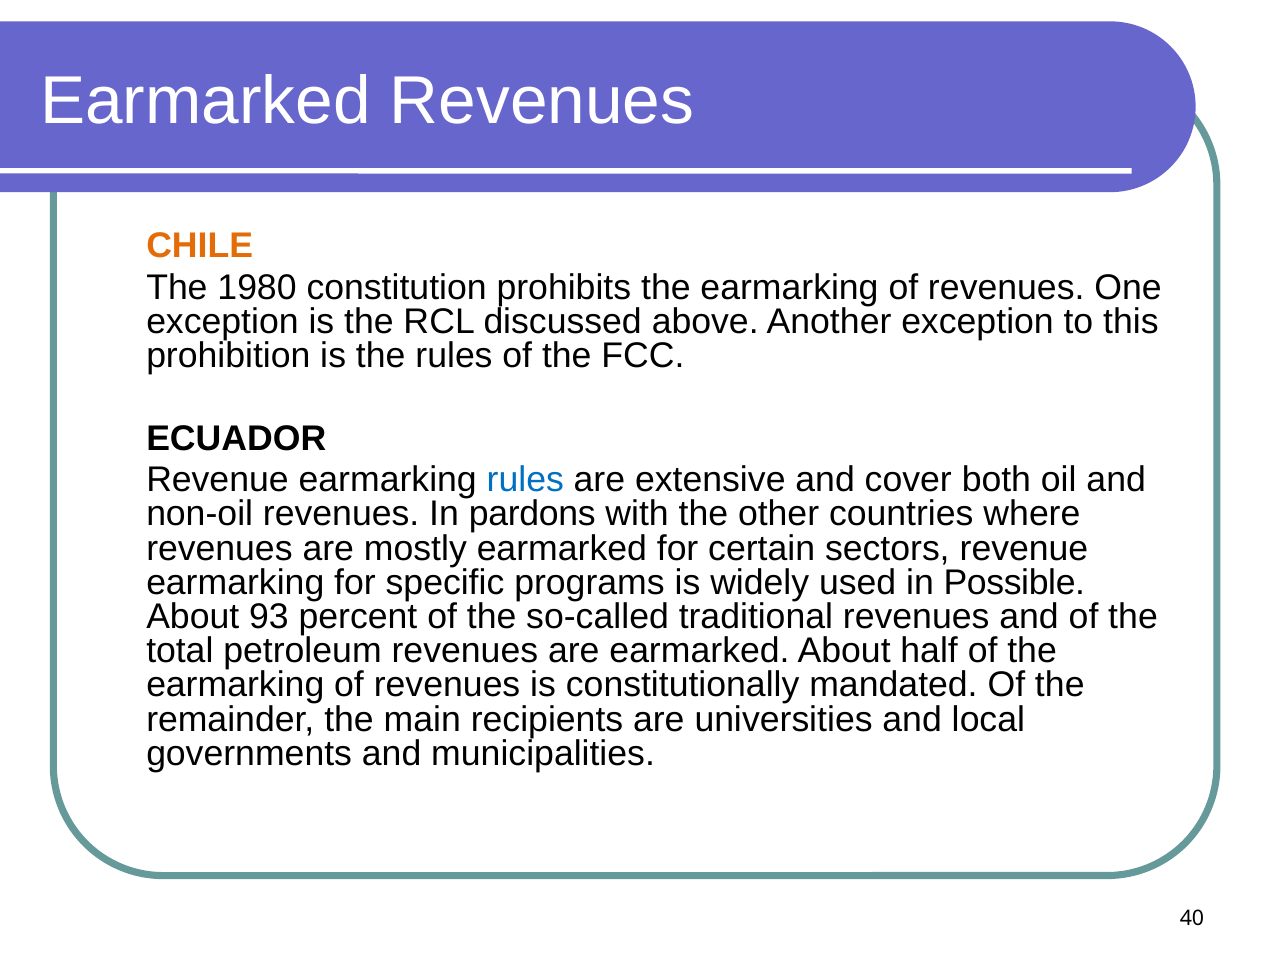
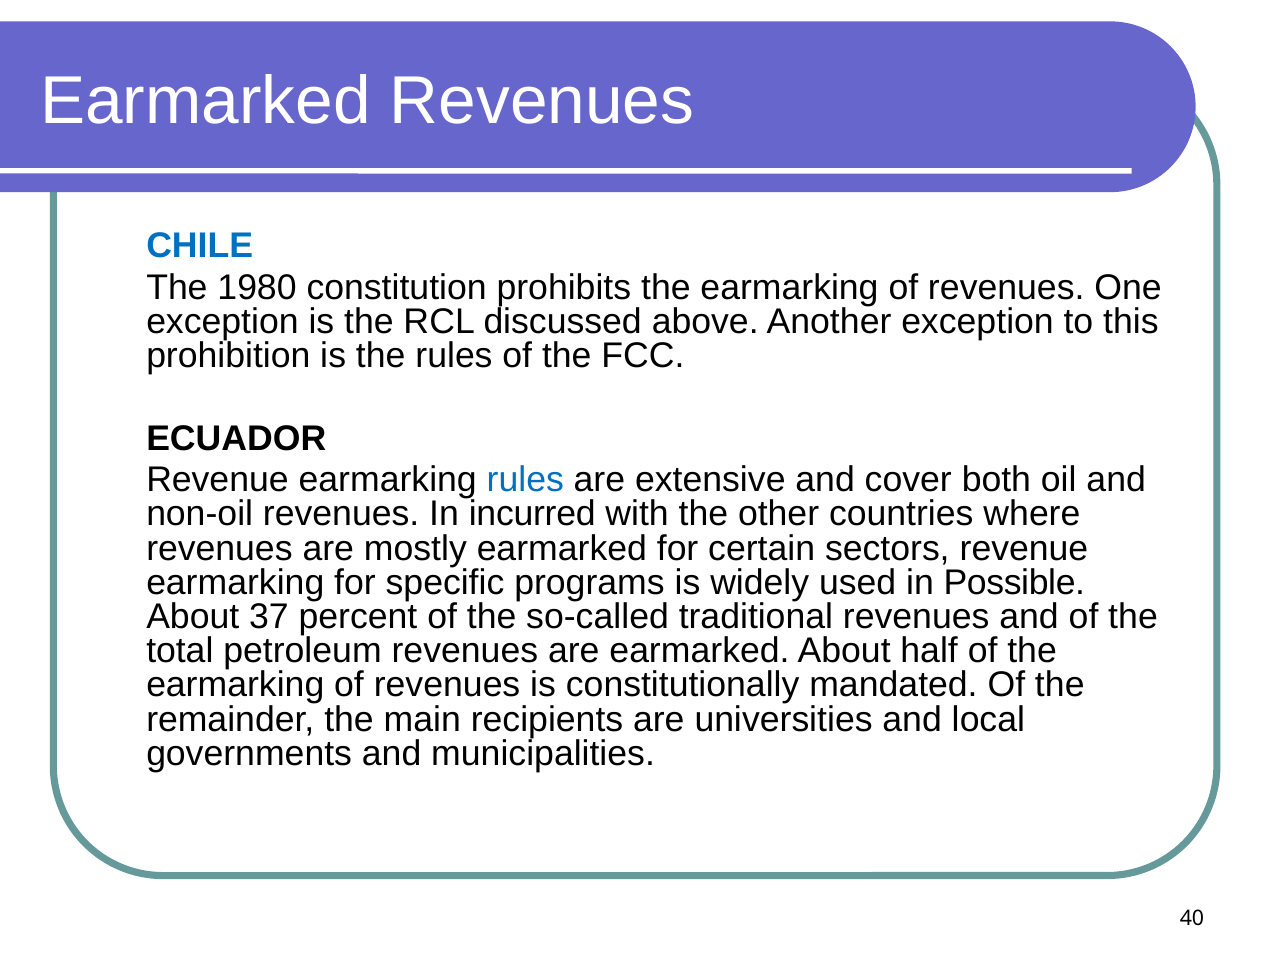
CHILE colour: orange -> blue (200, 246)
pardons: pardons -> incurred (532, 514)
93: 93 -> 37 (269, 616)
